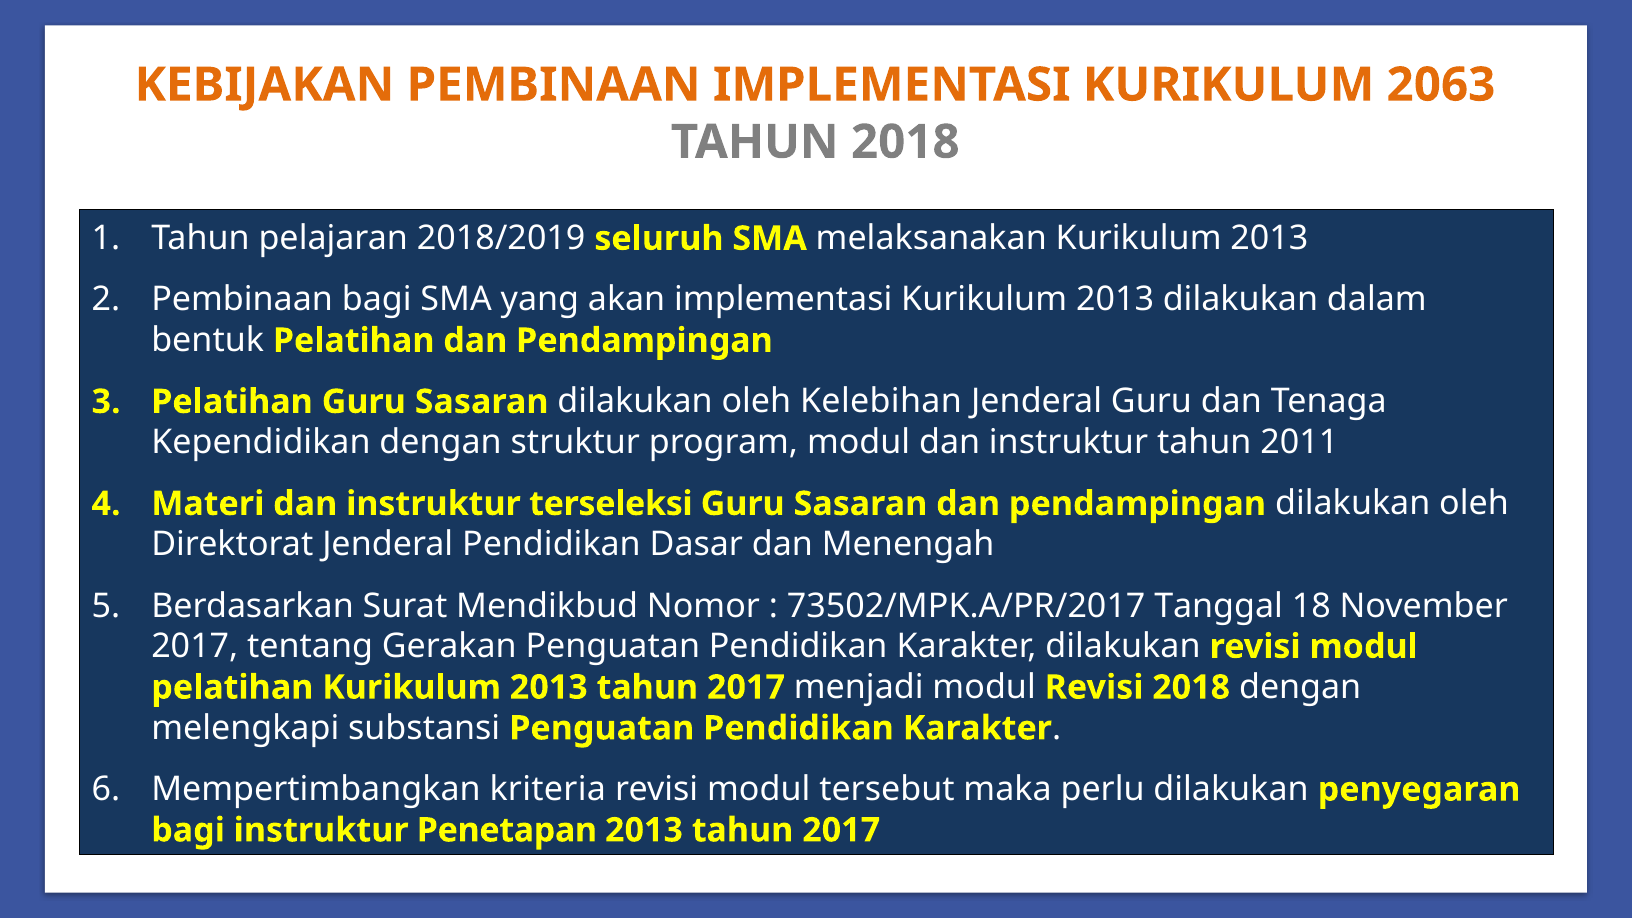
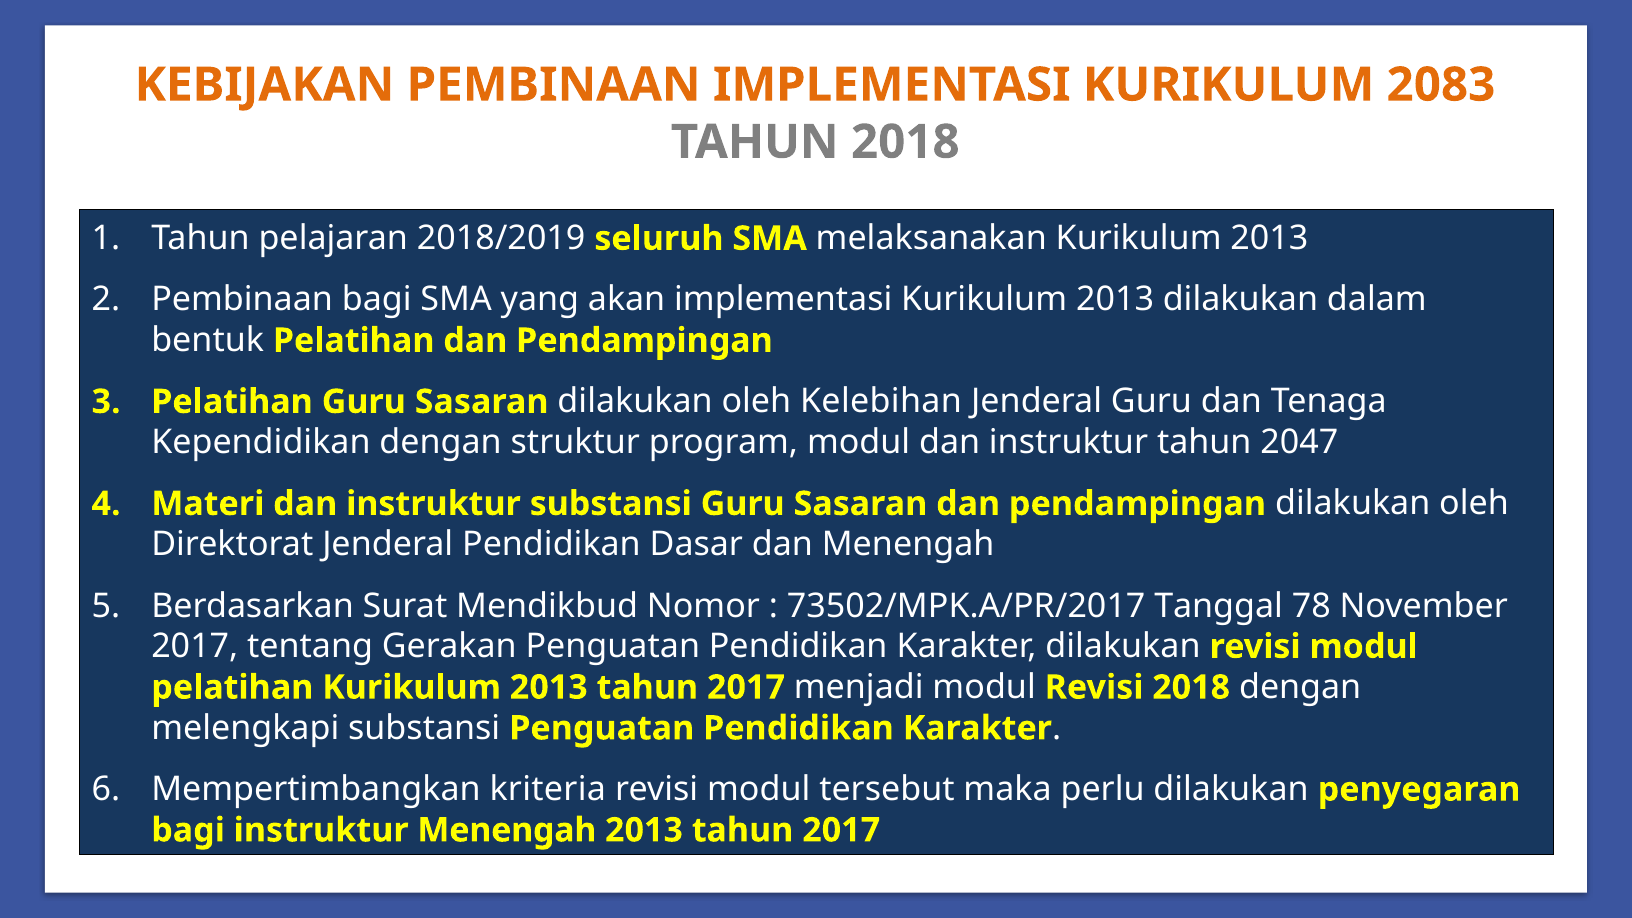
2063: 2063 -> 2083 (1441, 85)
2011: 2011 -> 2047 (1299, 443)
instruktur terseleksi: terseleksi -> substansi (611, 504)
18: 18 -> 78 (1311, 606)
instruktur Penetapan: Penetapan -> Menengah (507, 830)
